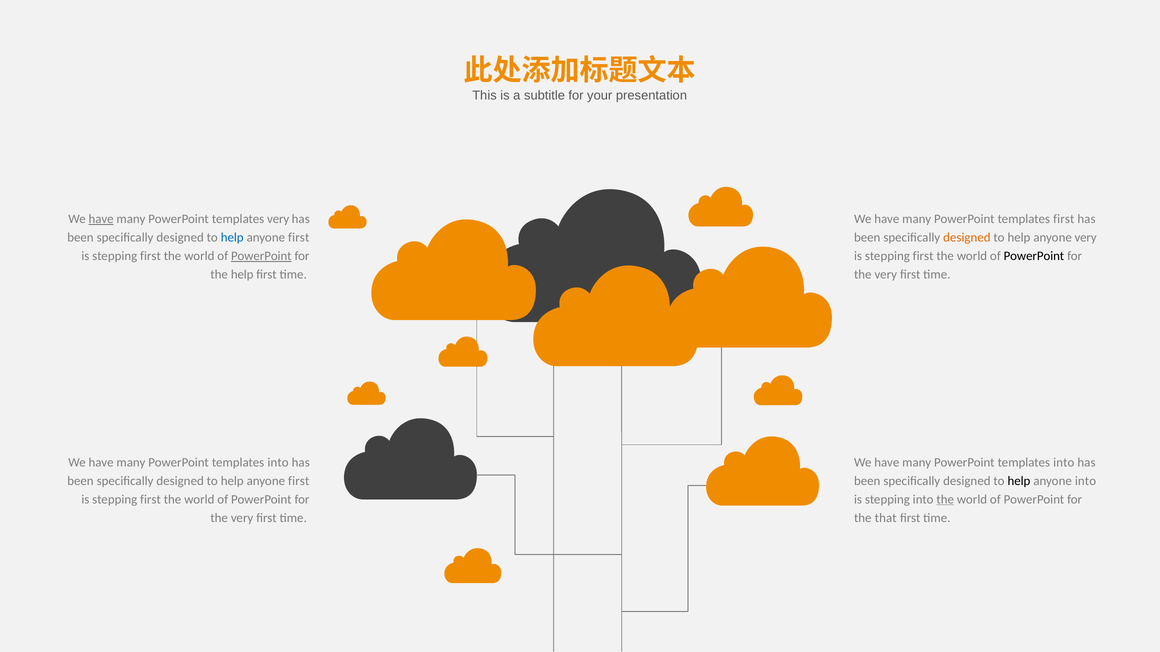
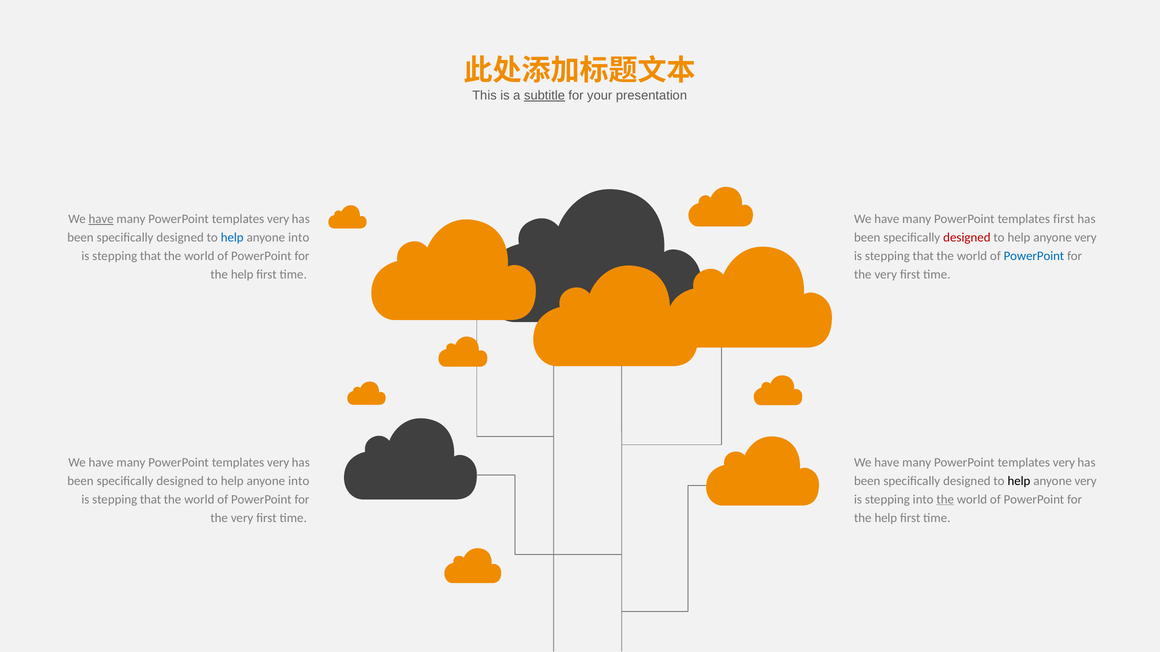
subtitle underline: none -> present (544, 96)
first: first -> into (299, 238)
designed colour: orange -> red (967, 238)
first: first -> that (151, 256)
PowerPoint underline: present -> none (261, 256)
first: first -> that (923, 256)
PowerPoint colour: black -> blue (1034, 256)
into: into -> very (278, 463)
into: into -> very (1064, 463)
first: first -> into (299, 481)
into: into -> very (1086, 481)
first: first -> that (151, 500)
that: that -> help (886, 518)
